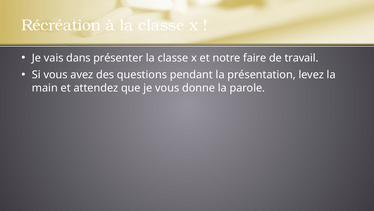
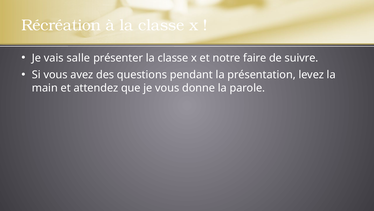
dans: dans -> salle (78, 58)
travail: travail -> suivre (302, 58)
